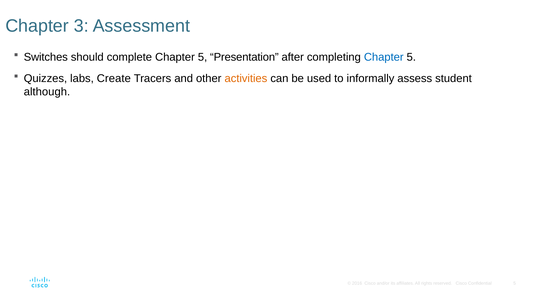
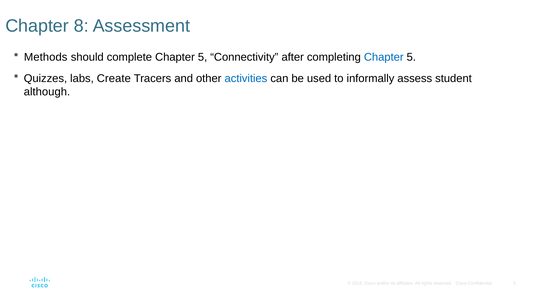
3: 3 -> 8 (81, 26)
Switches: Switches -> Methods (46, 57)
Presentation: Presentation -> Connectivity (244, 57)
activities colour: orange -> blue (246, 78)
